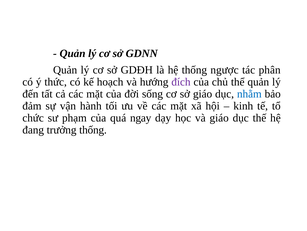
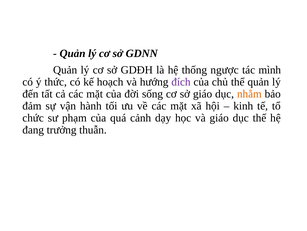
phân: phân -> mình (270, 70)
nhằm colour: blue -> orange (249, 94)
ngay: ngay -> cảnh (141, 117)
trưởng thống: thống -> thuẫn (93, 129)
